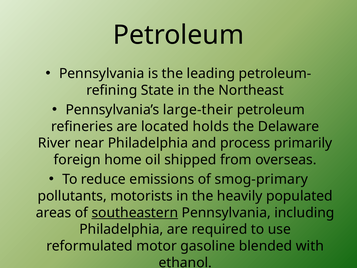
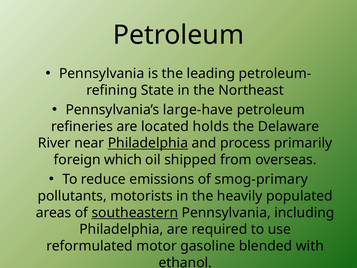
large-their: large-their -> large-have (198, 110)
Philadelphia underline: none -> present (148, 143)
home: home -> which (123, 160)
